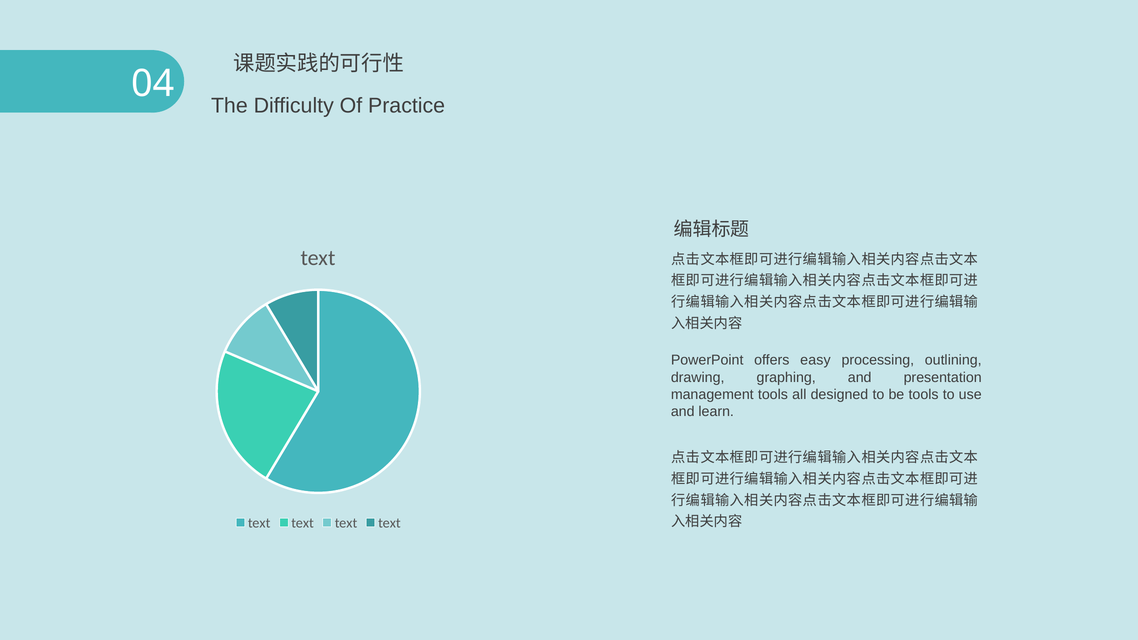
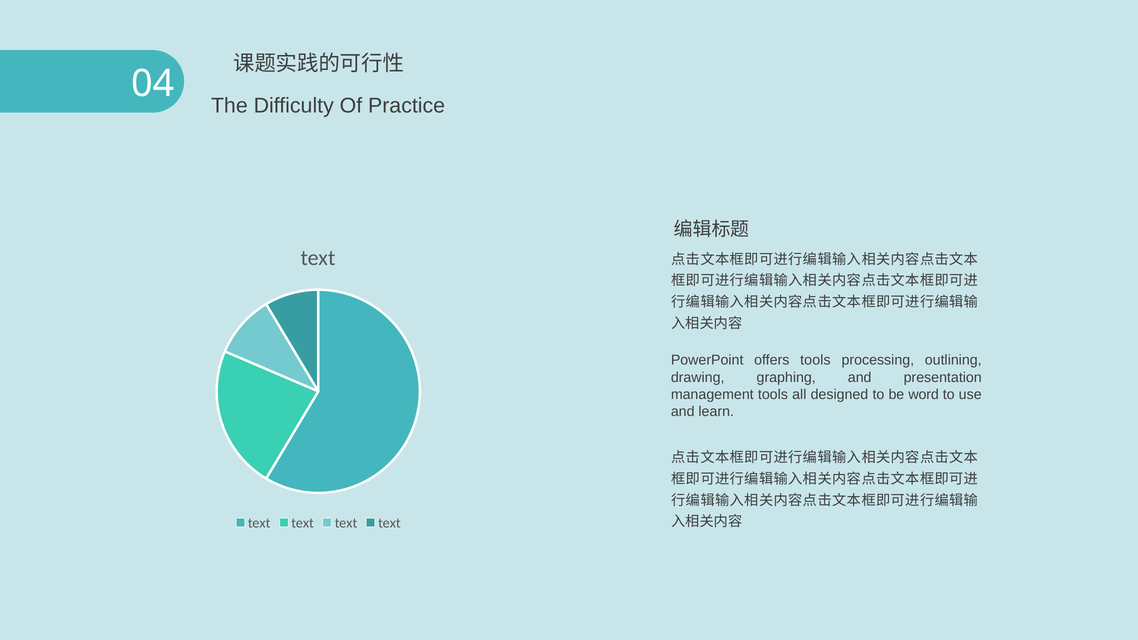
offers easy: easy -> tools (815, 360)
be tools: tools -> word (924, 394)
